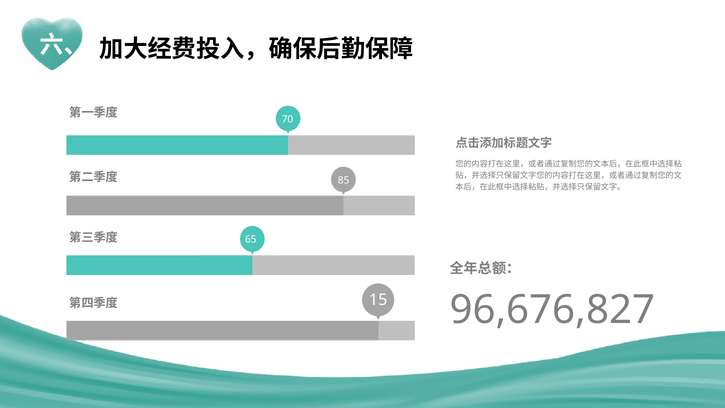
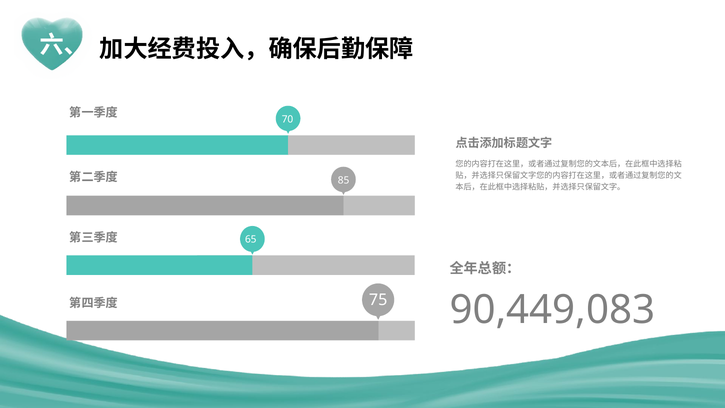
15: 15 -> 75 (378, 300)
96,676,827: 96,676,827 -> 90,449,083 (552, 310)
